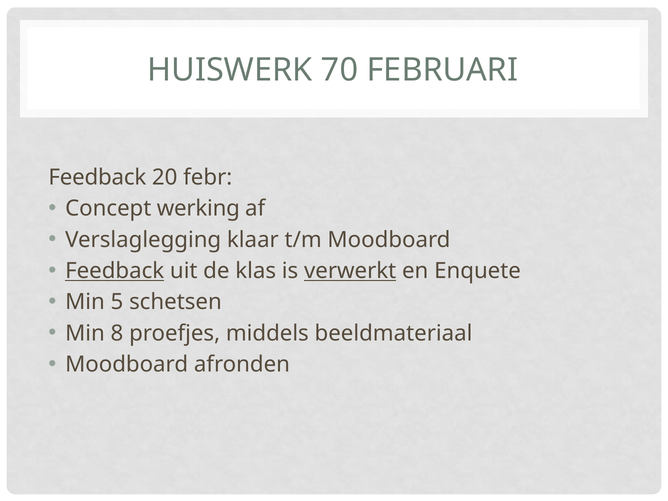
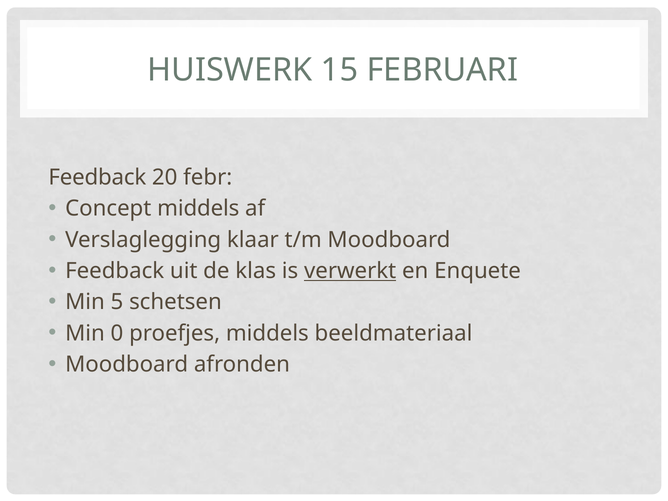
70: 70 -> 15 (340, 70)
Concept werking: werking -> middels (198, 209)
Feedback underline: present -> none (115, 271)
8: 8 -> 0 (117, 333)
